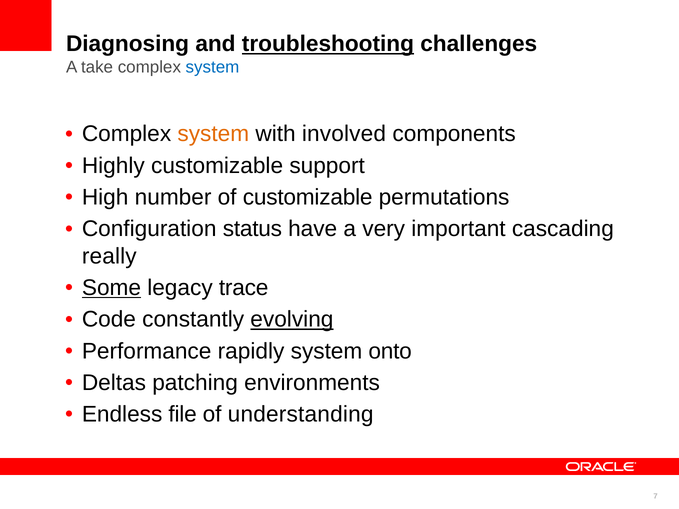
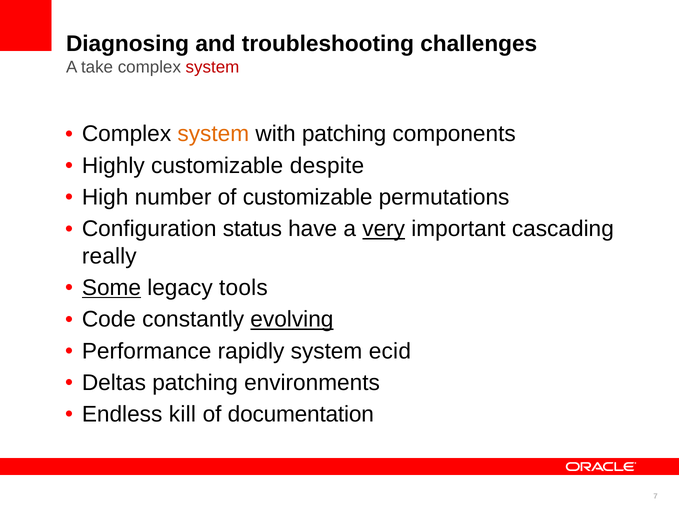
troubleshooting underline: present -> none (328, 44)
system colour: blue -> red (212, 67)
with involved: involved -> patching (344, 134)
support: support -> despite (327, 166)
very underline: none -> present (384, 229)
trace: trace -> tools (243, 288)
onto: onto -> ecid (390, 351)
file: file -> kill (182, 415)
understanding: understanding -> documentation (301, 415)
